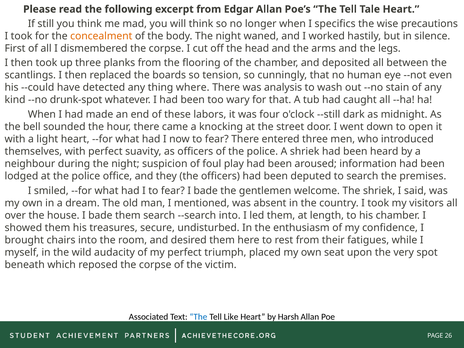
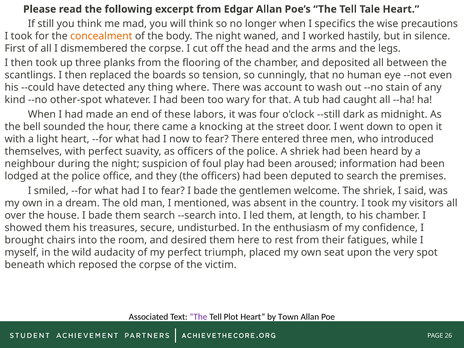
analysis: analysis -> account (283, 88)
drunk-spot: drunk-spot -> other-spot (76, 100)
The colour: blue -> purple (198, 317)
Like: Like -> Plot (231, 317)
Harsh: Harsh -> Town (288, 317)
